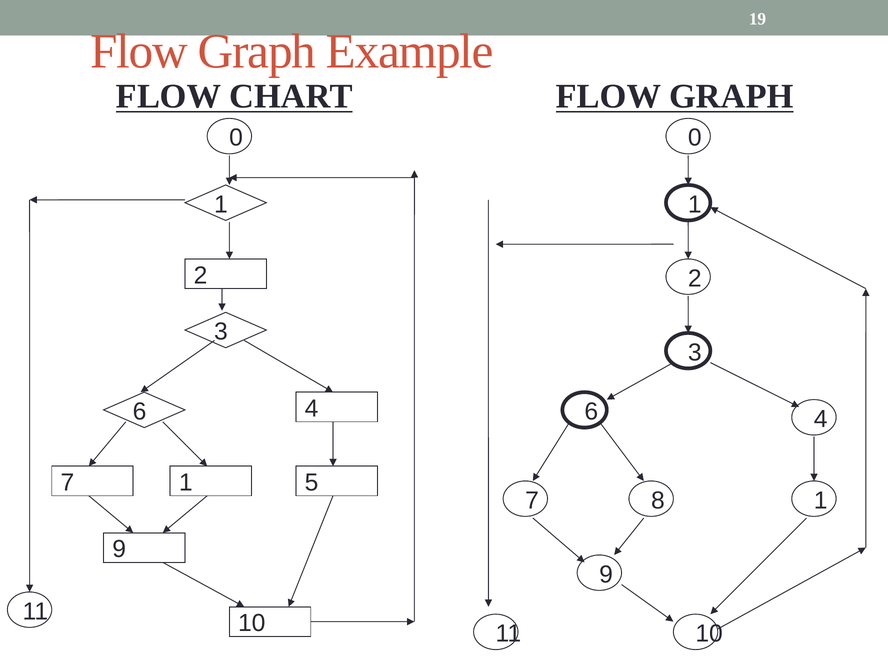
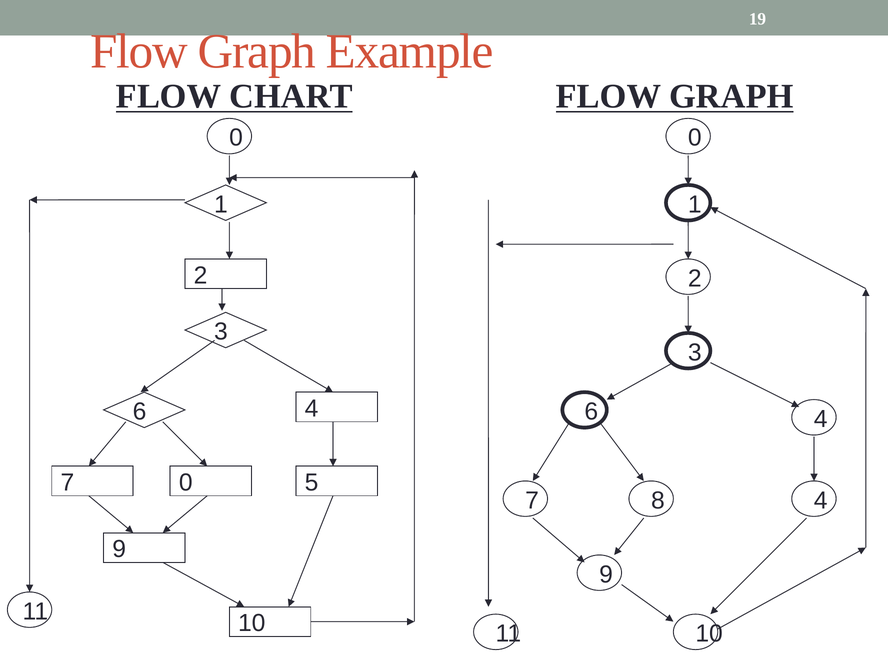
7 1: 1 -> 0 (186, 483)
8 1: 1 -> 4 (821, 500)
